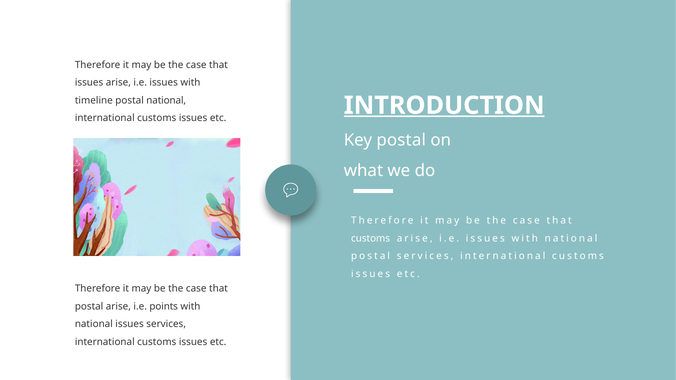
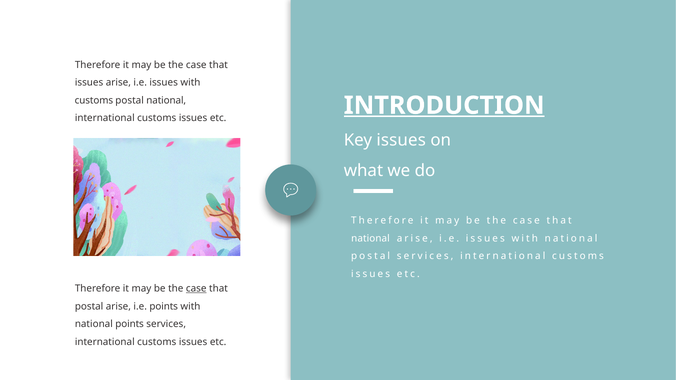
timeline: timeline -> customs (94, 100)
Key postal: postal -> issues (401, 140)
customs: customs -> national (371, 239)
case underline: none -> present (196, 289)
national issues: issues -> points (130, 324)
